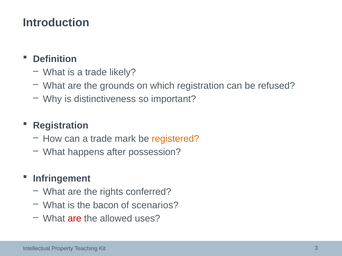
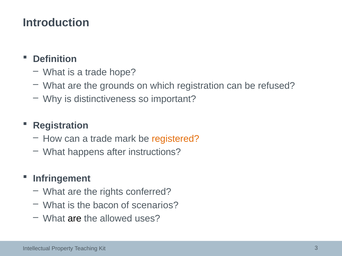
likely: likely -> hope (123, 73)
possession: possession -> instructions (155, 152)
are colour: red -> black (75, 219)
